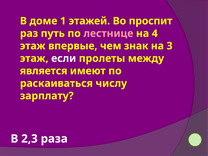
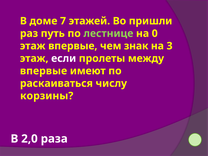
1: 1 -> 7 (63, 21)
проспит: проспит -> пришли (151, 21)
лестнице colour: pink -> light green (108, 33)
4: 4 -> 0 (155, 33)
является: является -> впервые (44, 71)
зарплату: зарплату -> корзины (47, 96)
2,3: 2,3 -> 2,0 (29, 139)
